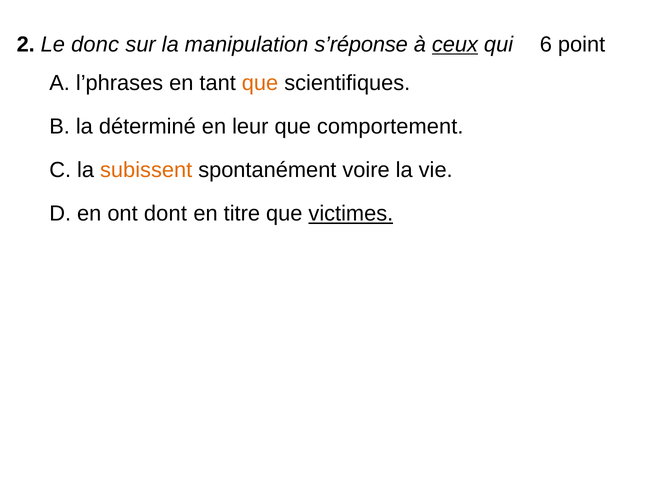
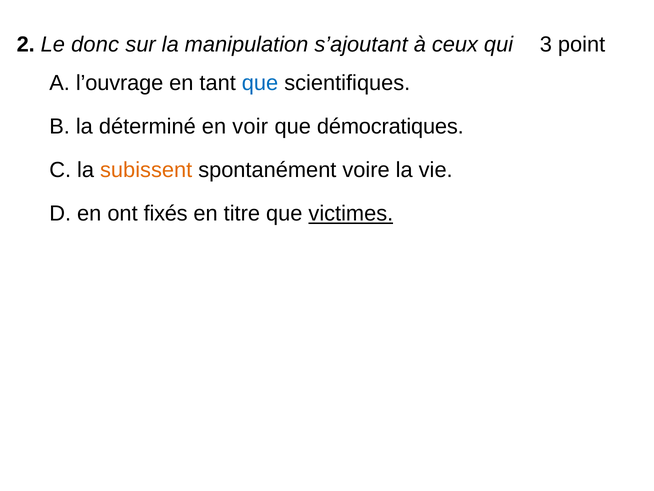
s’réponse: s’réponse -> s’ajoutant (361, 45)
ceux underline: present -> none (455, 45)
6: 6 -> 3 (546, 45)
l’phrases: l’phrases -> l’ouvrage (120, 83)
que colour: orange -> blue (260, 83)
leur: leur -> voir (250, 126)
comportement: comportement -> démocratiques (390, 126)
dont: dont -> fixés (166, 214)
